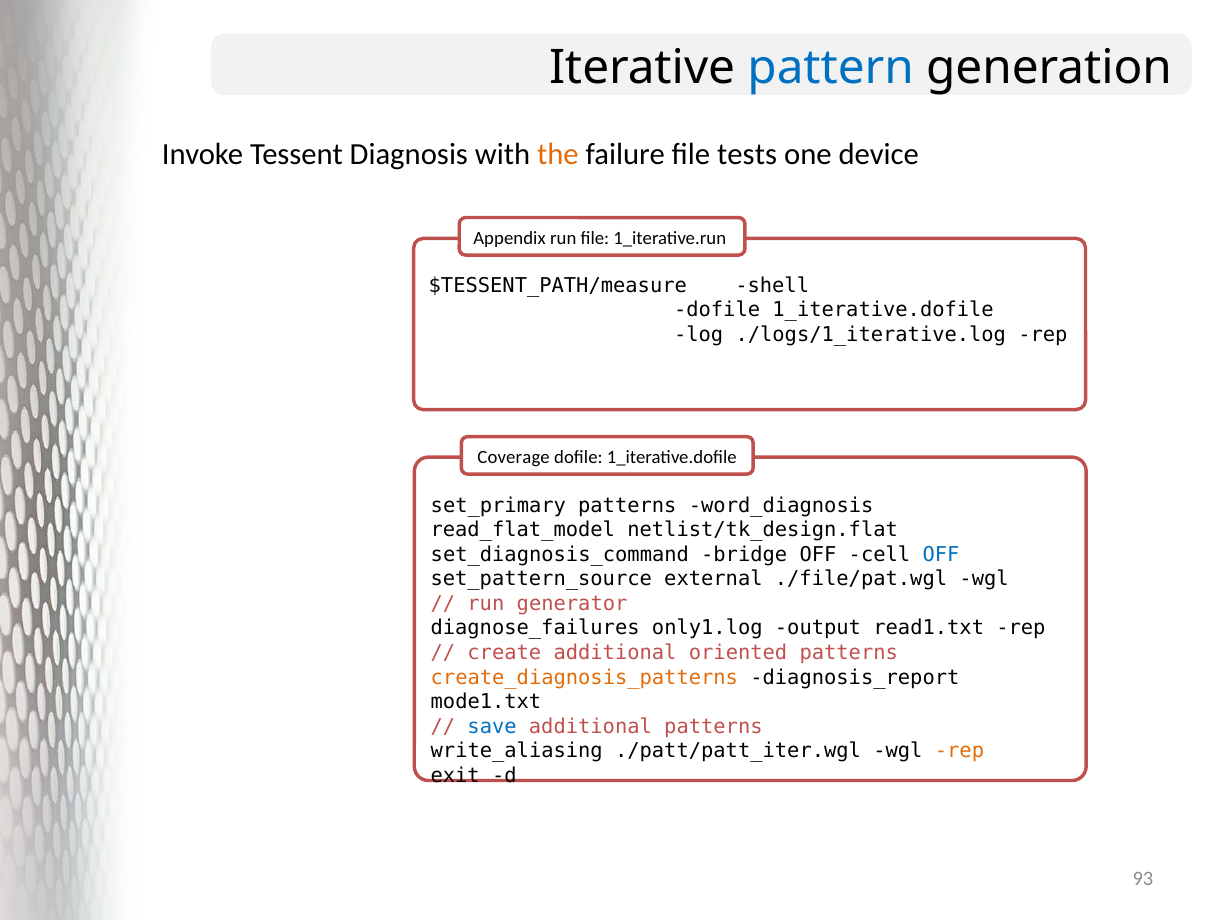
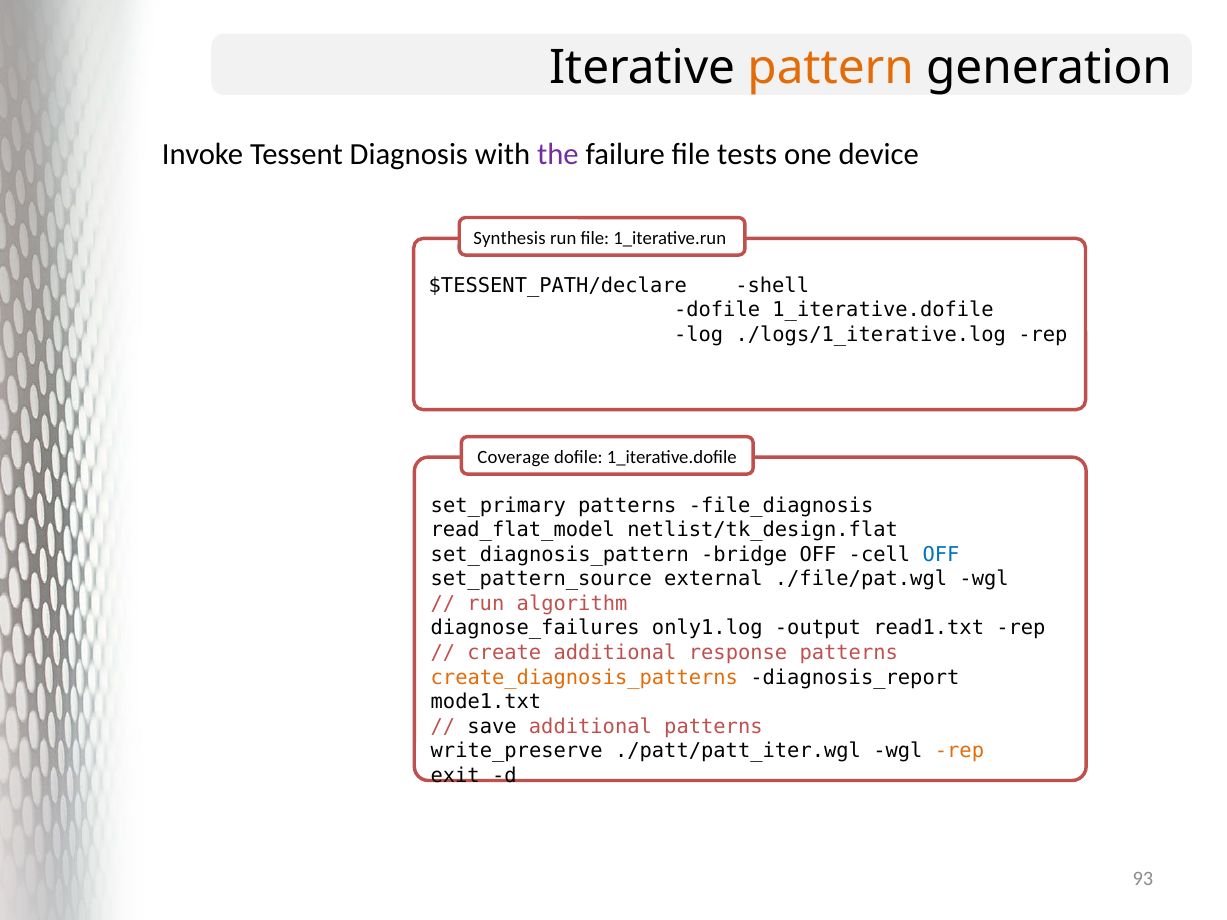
pattern colour: blue -> orange (831, 67)
the colour: orange -> purple (558, 154)
Appendix: Appendix -> Synthesis (509, 238)
$TESSENT_PATH/measure: $TESSENT_PATH/measure -> $TESSENT_PATH/declare (558, 286)
word_diagnosis: word_diagnosis -> file_diagnosis (781, 506)
set_diagnosis_command: set_diagnosis_command -> set_diagnosis_pattern (560, 555)
generator: generator -> algorithm (572, 604)
oriented: oriented -> response (738, 653)
save colour: blue -> black (492, 727)
write_aliasing: write_aliasing -> write_preserve (517, 751)
